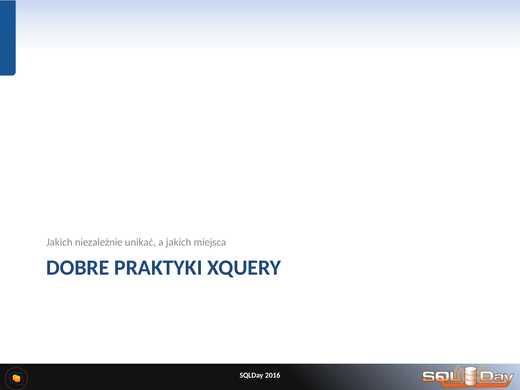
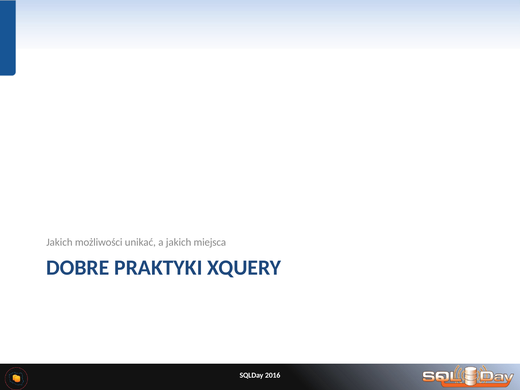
niezależnie: niezależnie -> możliwości (99, 242)
